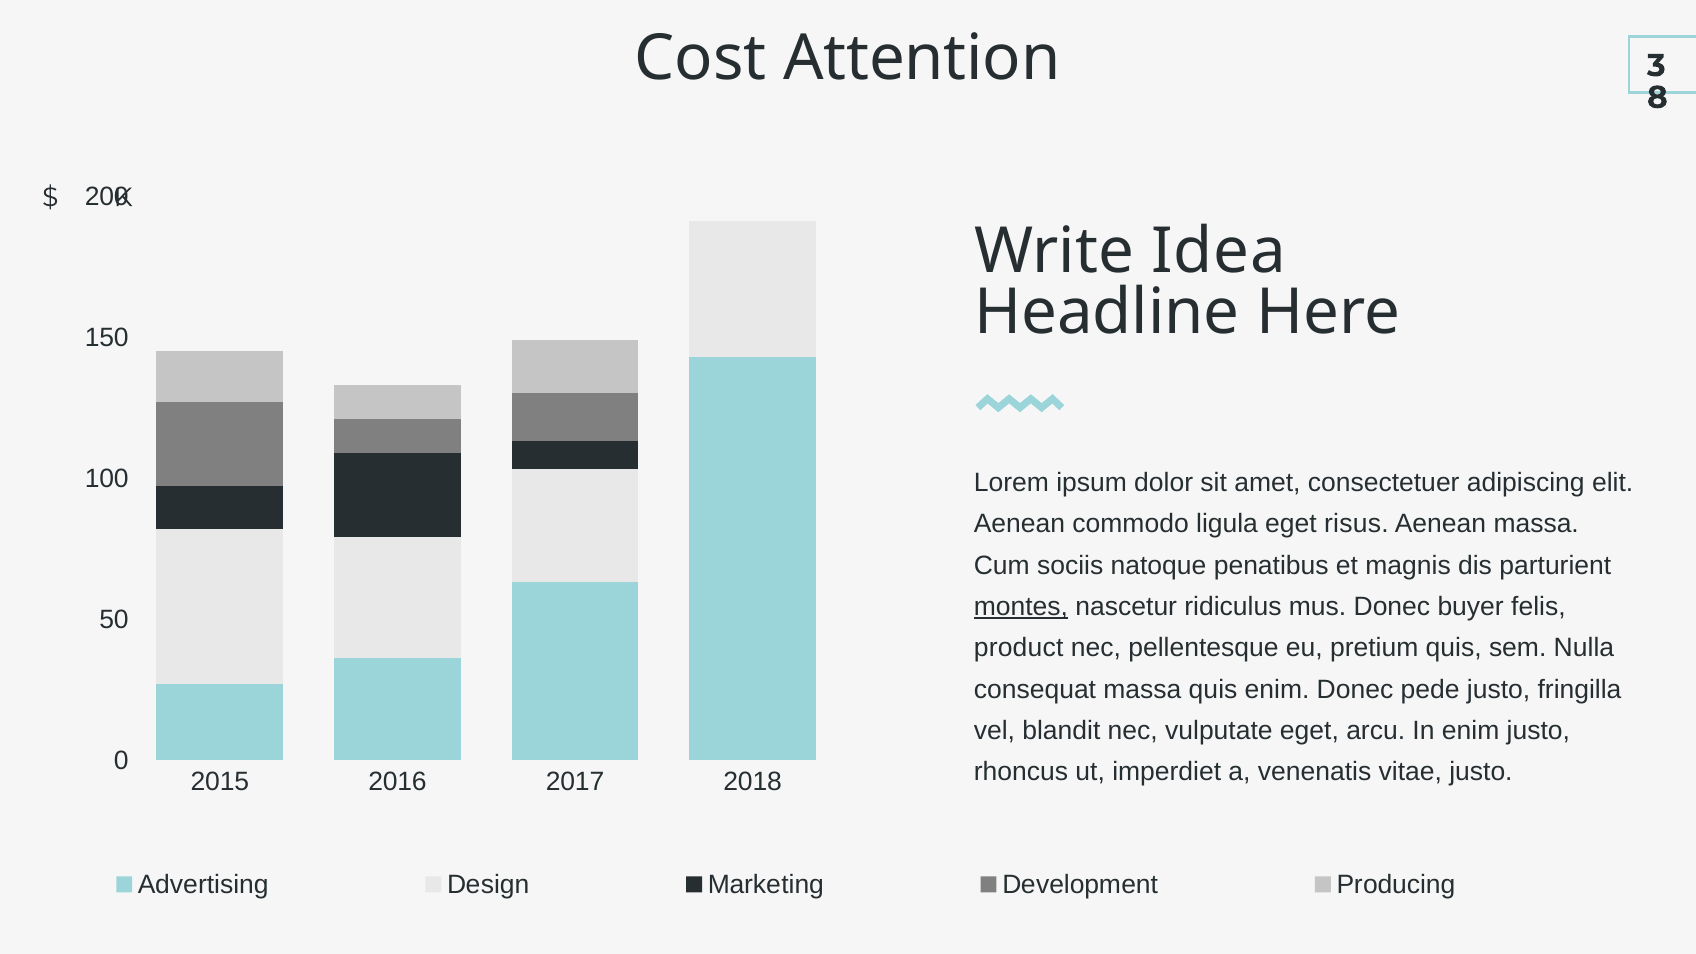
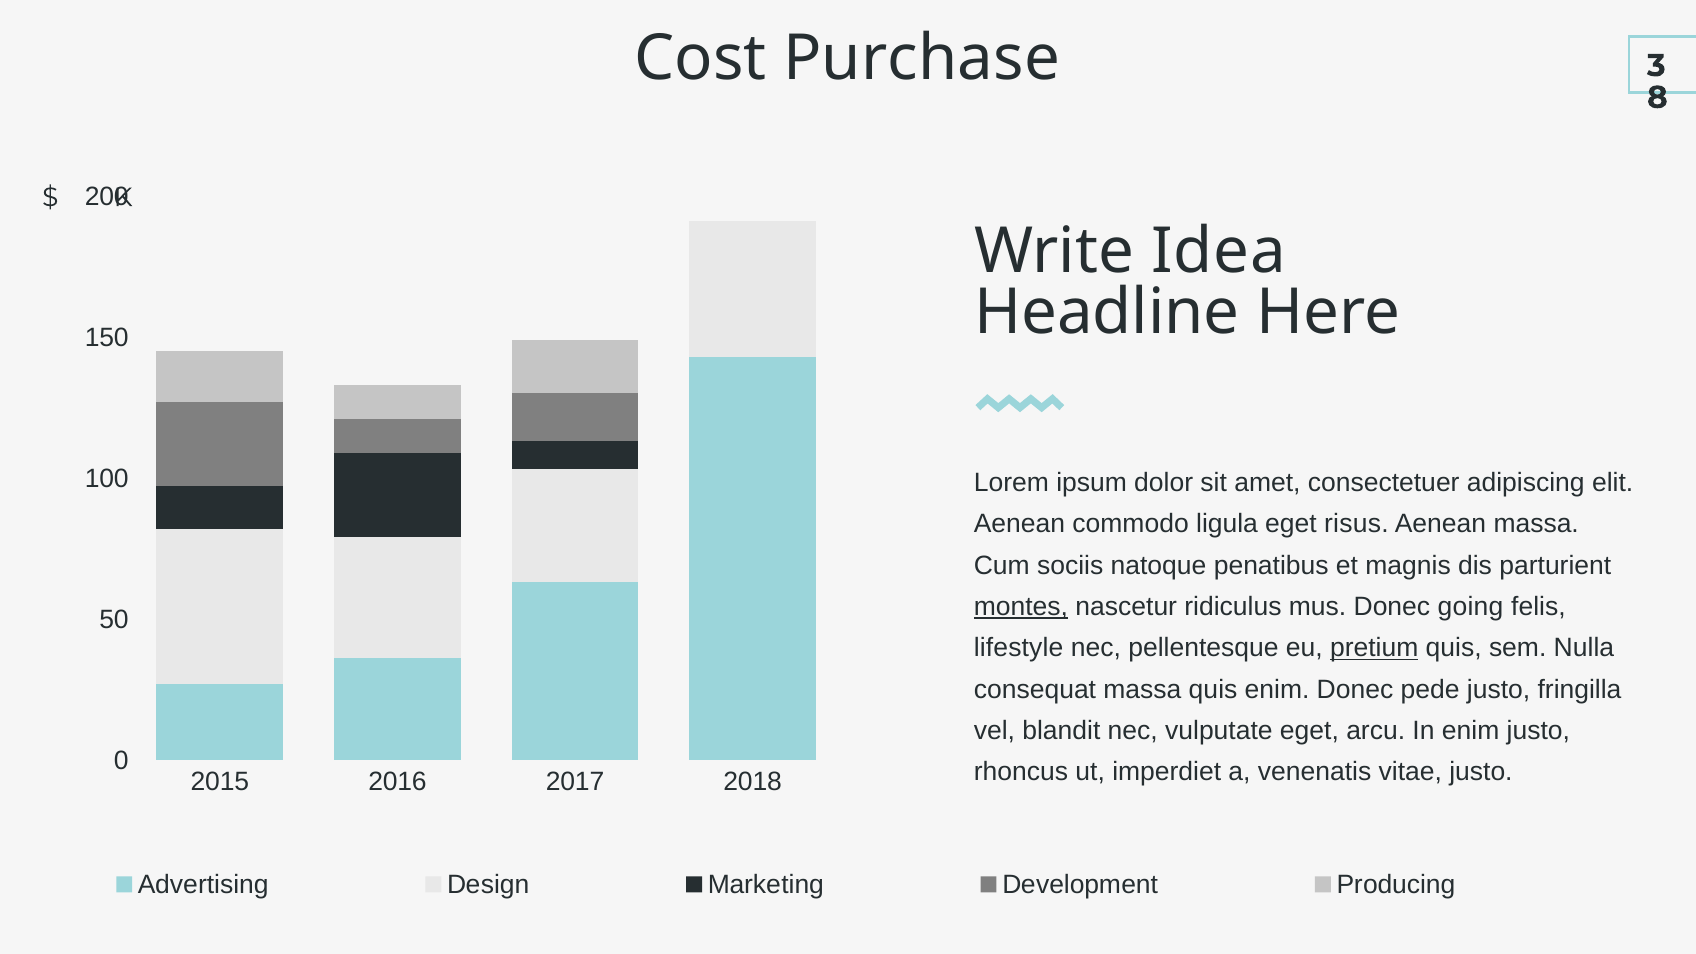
Attention: Attention -> Purchase (922, 59)
buyer: buyer -> going (1470, 607)
product: product -> lifestyle (1019, 648)
pretium underline: none -> present (1374, 648)
